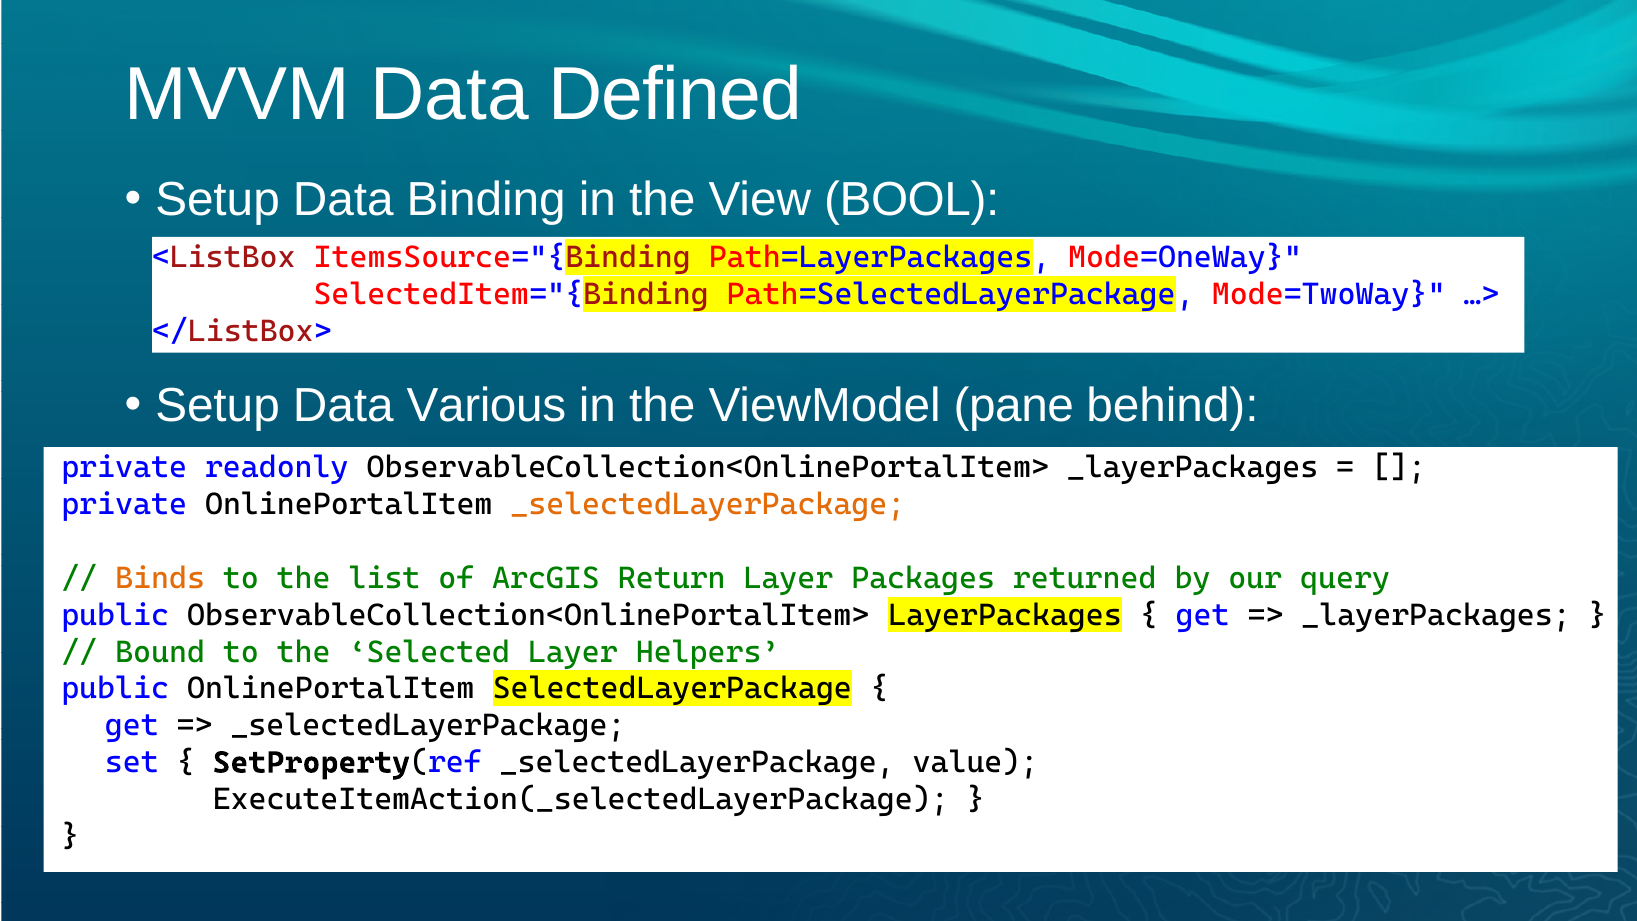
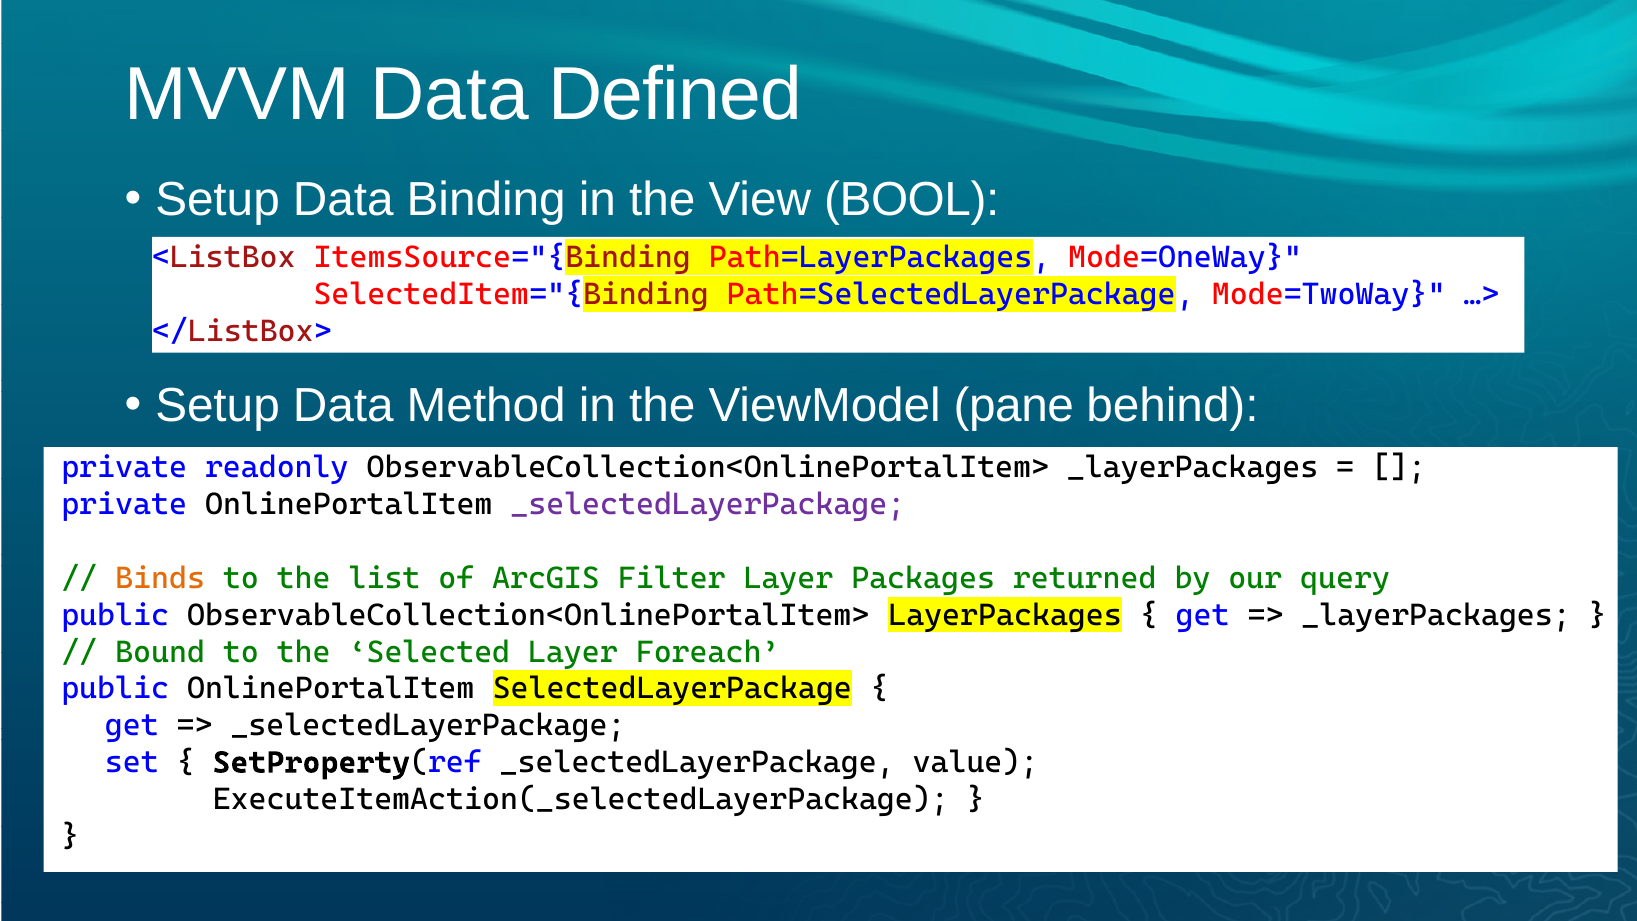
Various: Various -> Method (486, 405)
_selectedLayerPackage colour: orange -> purple (708, 504)
Return: Return -> Filter (672, 578)
Helpers: Helpers -> Foreach (708, 652)
